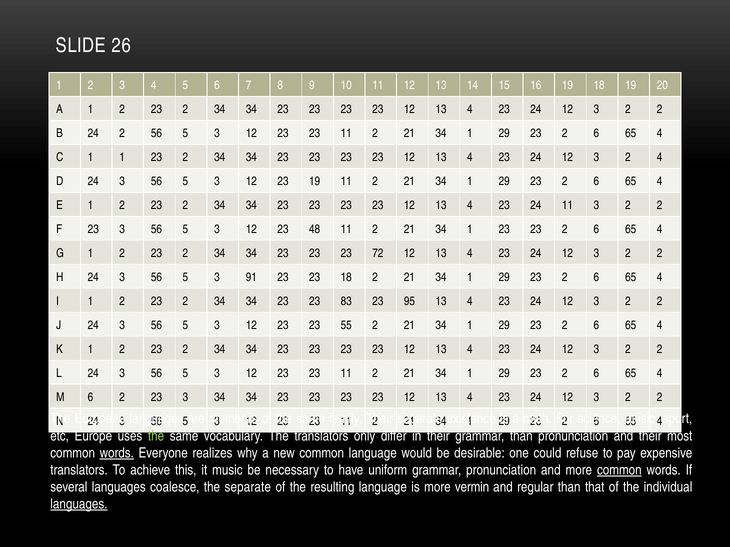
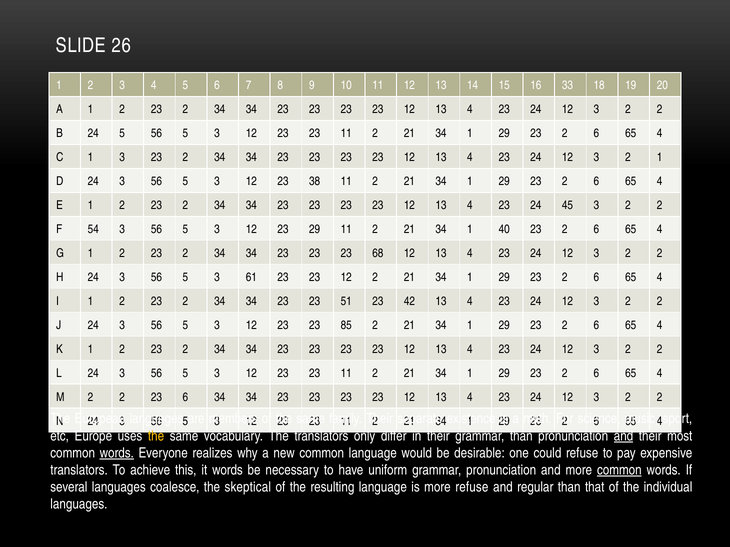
16 19: 19 -> 33 (567, 85)
24 2: 2 -> 5 (122, 133)
1 1: 1 -> 3 (122, 157)
2 4: 4 -> 1 (660, 157)
23 19: 19 -> 38 (315, 181)
24 11: 11 -> 45 (567, 205)
F 23: 23 -> 54 (93, 229)
23 48: 48 -> 29 (315, 229)
34 1 23: 23 -> 40 (504, 229)
72: 72 -> 68 (378, 253)
91: 91 -> 61 (251, 277)
18: 18 -> 12 (346, 277)
83: 83 -> 51 (346, 301)
95: 95 -> 42 (409, 301)
55: 55 -> 85 (346, 325)
M 6: 6 -> 2 (91, 397)
2 23 3: 3 -> 6 (185, 397)
the colour: light green -> yellow (156, 436)
and underline: none -> present (624, 436)
it music: music -> words (227, 470)
the separate: separate -> skeptical (248, 487)
more vermin: vermin -> refuse (472, 487)
languages underline: present -> none (79, 505)
